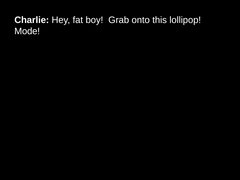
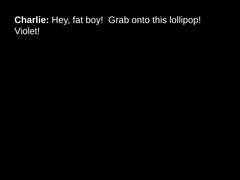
Mode: Mode -> Violet (27, 31)
